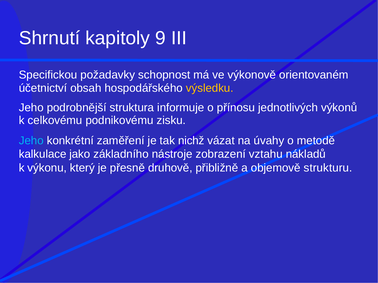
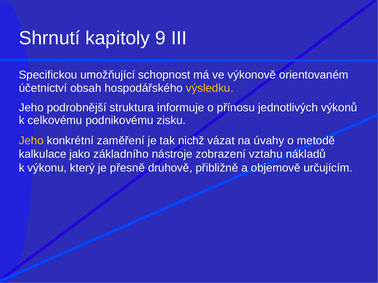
požadavky: požadavky -> umožňující (108, 75)
Jeho colour: light blue -> yellow (31, 141)
strukturu: strukturu -> určujícím (328, 168)
